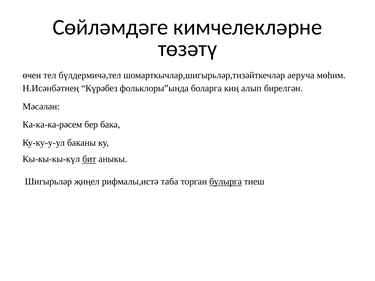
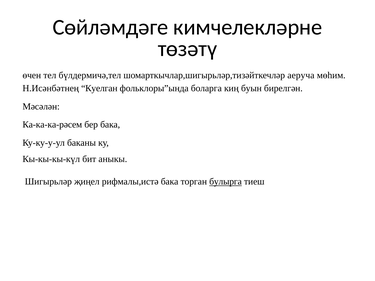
Күрәбез: Күрәбез -> Куелган (99, 88)
алып: алып -> буын (251, 88)
бит underline: present -> none (89, 159)
рифмалы,истә таба: таба -> бака (170, 182)
